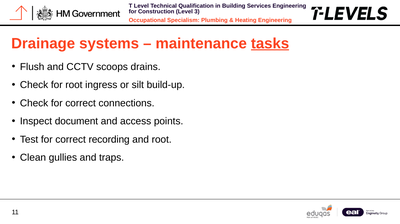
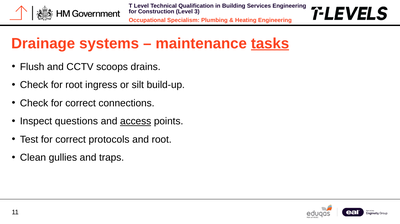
document: document -> questions (76, 121)
access underline: none -> present (136, 121)
recording: recording -> protocols (109, 139)
